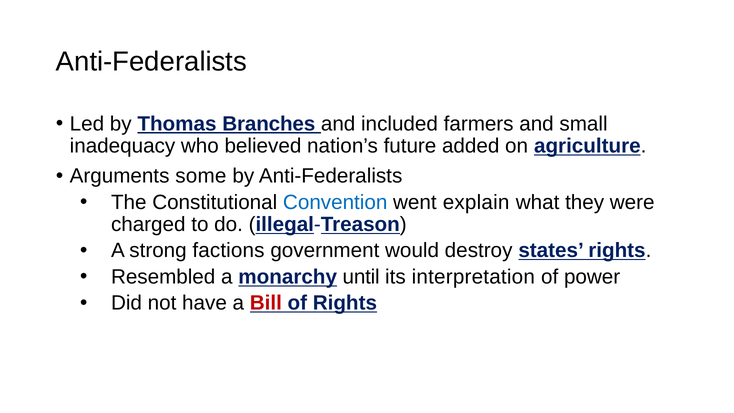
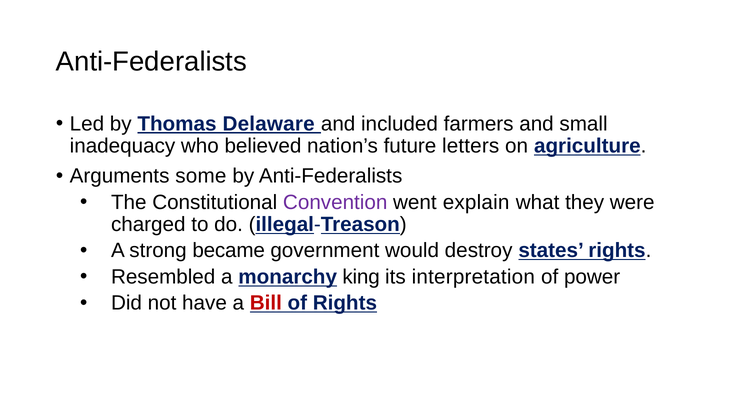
Branches: Branches -> Delaware (269, 124)
added: added -> letters (471, 146)
Convention colour: blue -> purple (335, 202)
factions: factions -> became (229, 251)
until: until -> king (361, 277)
